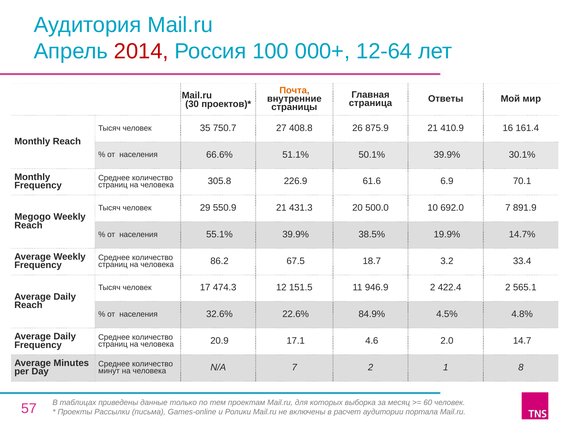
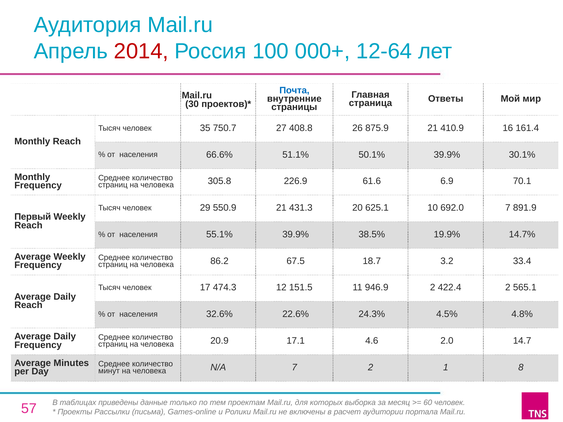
Почта colour: orange -> blue (294, 90)
500.0: 500.0 -> 625.1 (377, 208)
Megogo: Megogo -> Первый (33, 217)
84.9%: 84.9% -> 24.3% (372, 314)
